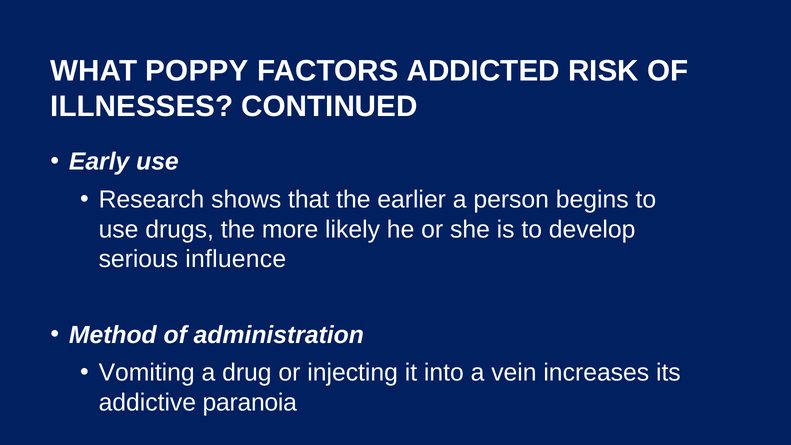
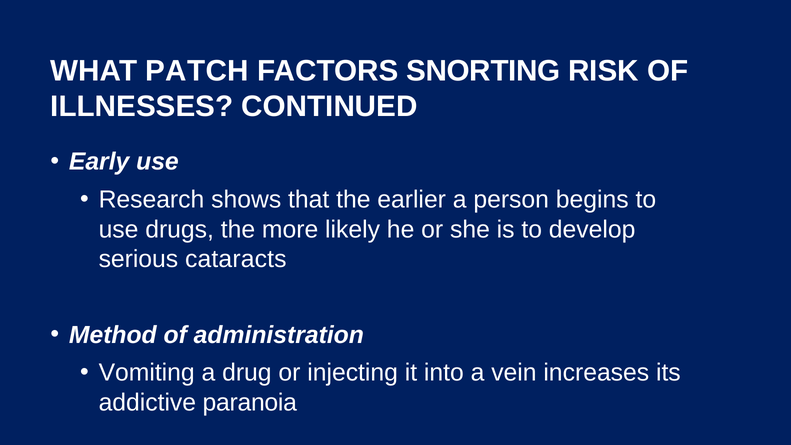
POPPY: POPPY -> PATCH (197, 71)
ADDICTED: ADDICTED -> SNORTING (483, 71)
influence: influence -> cataracts (236, 259)
